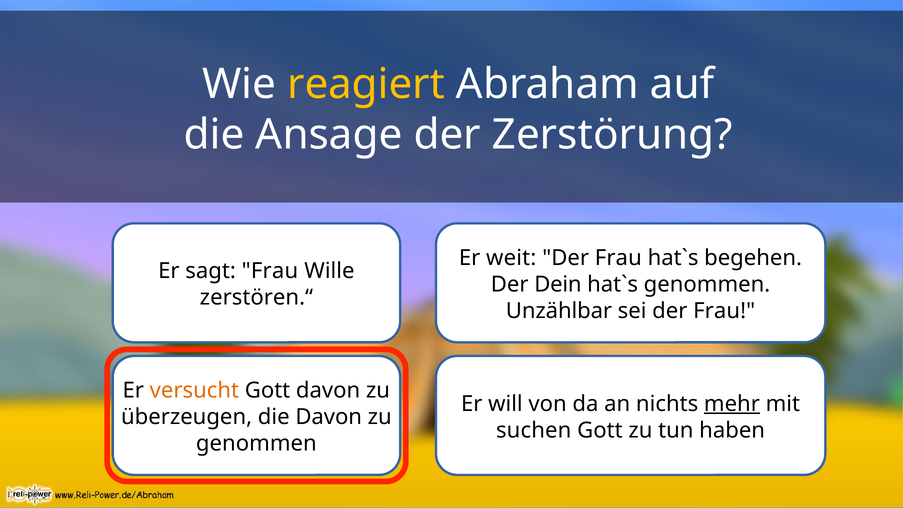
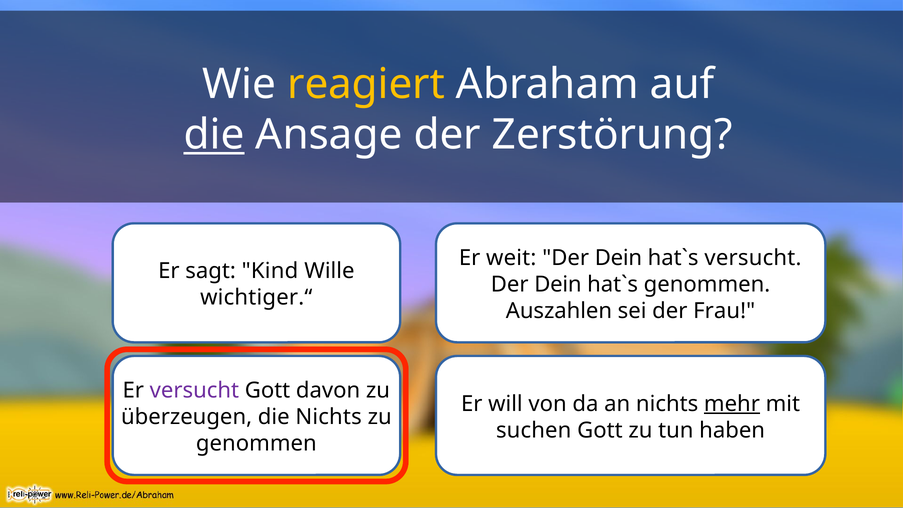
die underline: none -> present (214, 135)
Frau: Frau -> Dein (618, 258)
begehen: begehen -> versucht (753, 258)
sagt Frau: Frau -> Kind (270, 271)
zerstören.“: zerstören.“ -> wichtiger.“ (256, 298)
Unzählbar: Unzählbar -> Auszahlen (559, 311)
versucht colour: orange -> purple (194, 390)
die Davon: Davon -> Nichts (329, 417)
